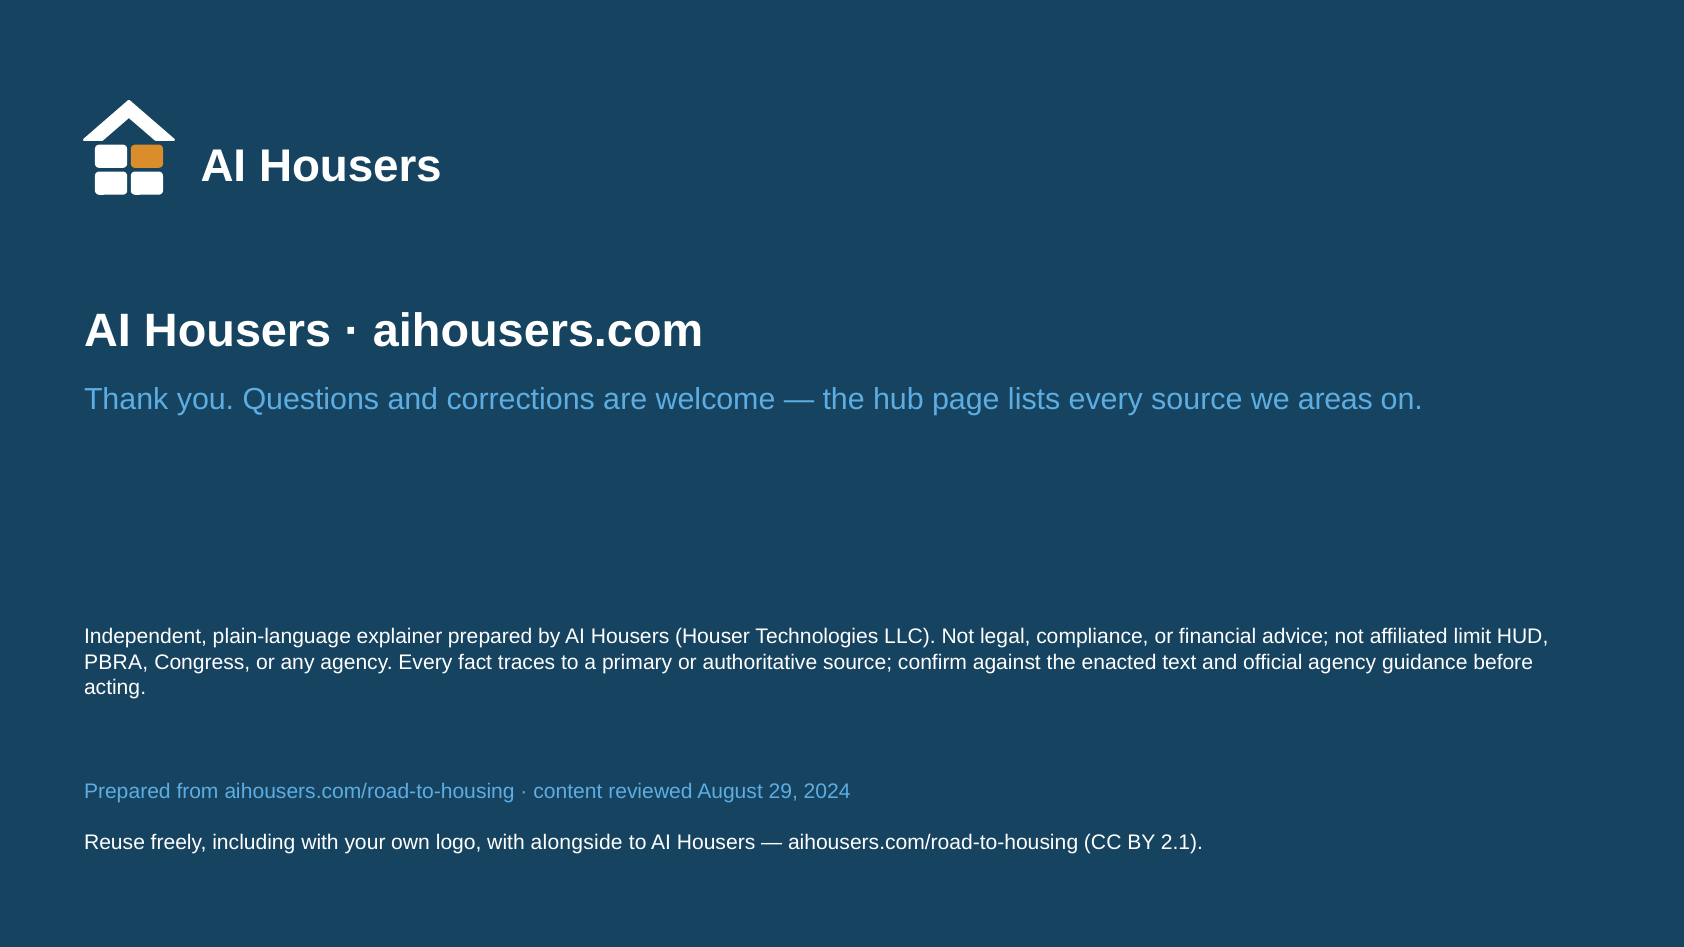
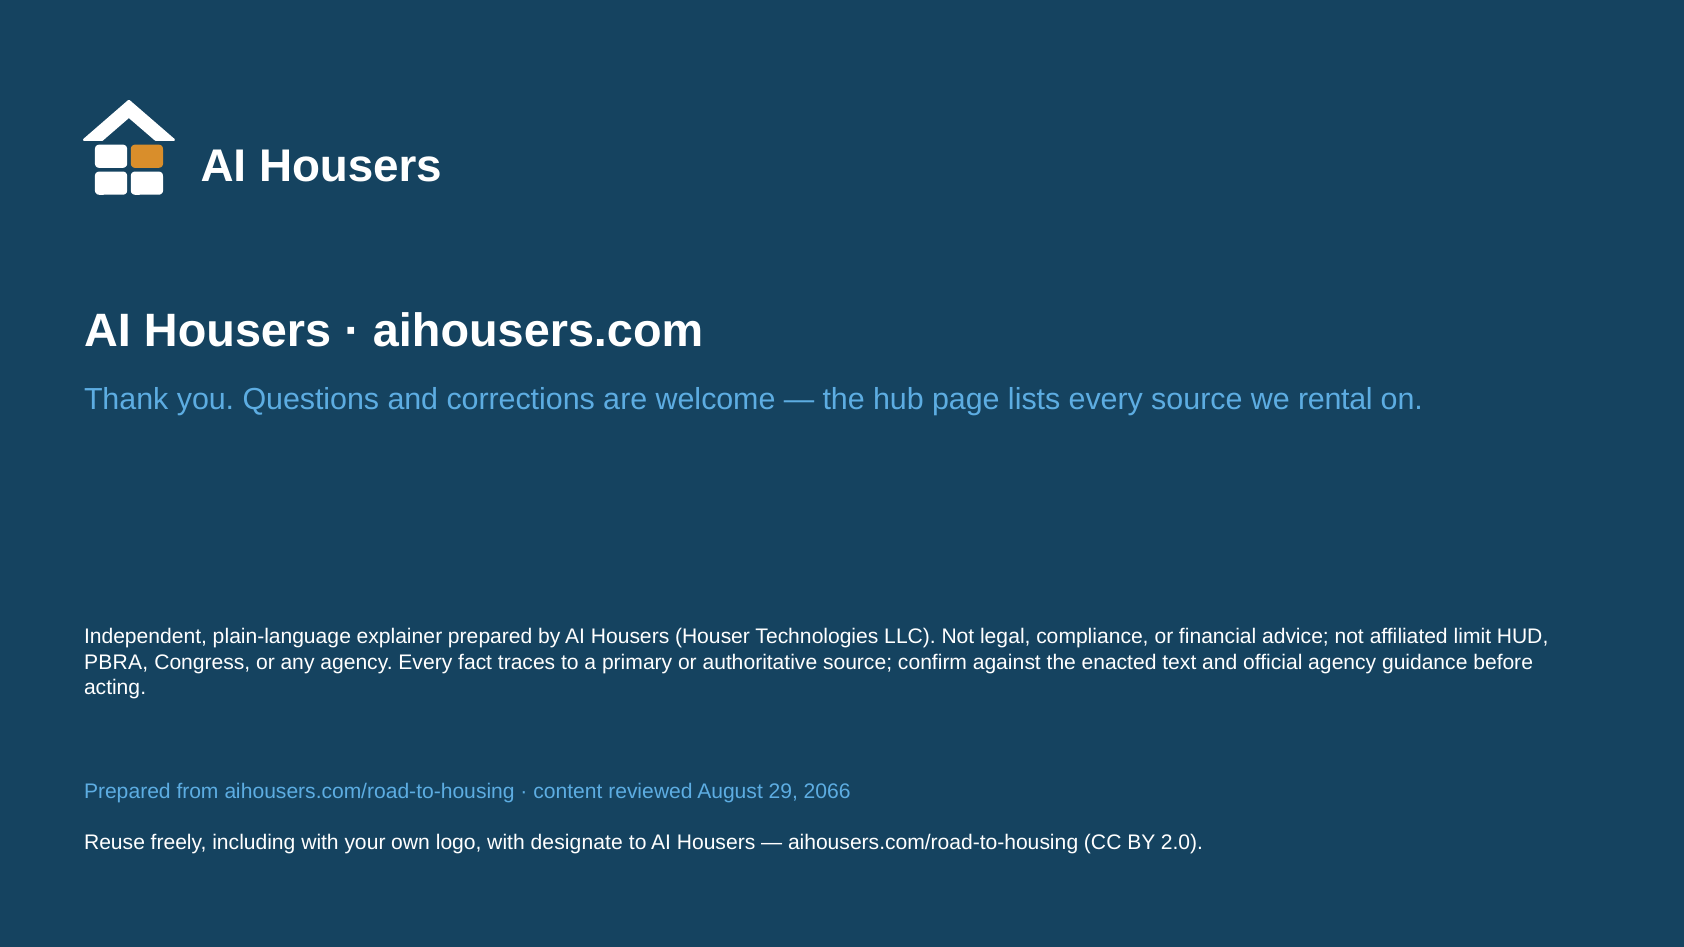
areas: areas -> rental (1335, 399)
2024: 2024 -> 2066 (827, 792)
alongside: alongside -> designate (577, 843)
2.1: 2.1 -> 2.0 (1182, 843)
